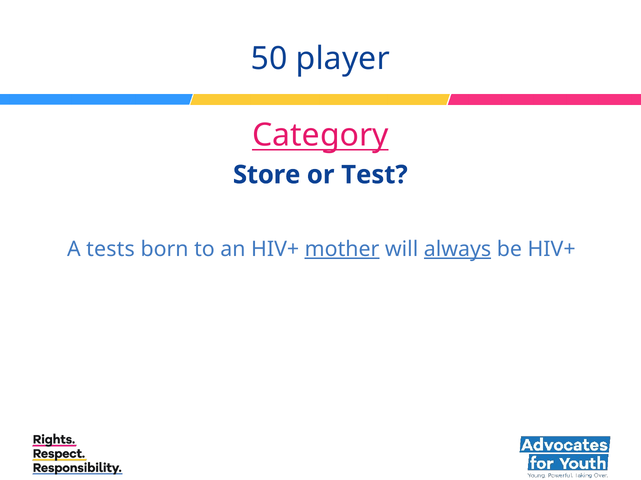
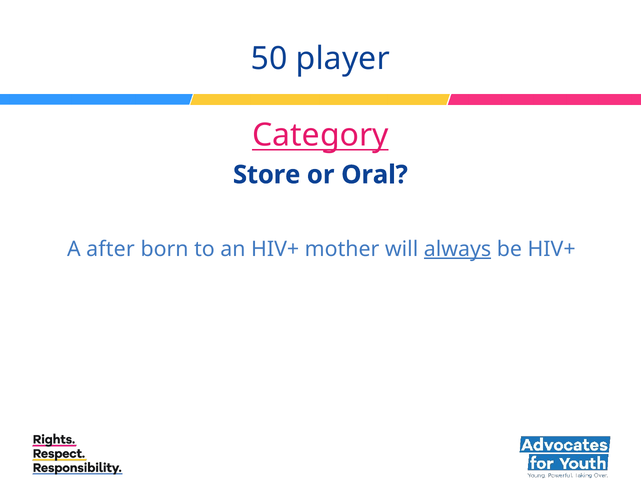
Test: Test -> Oral (375, 175)
tests: tests -> after (110, 249)
mother underline: present -> none (342, 249)
